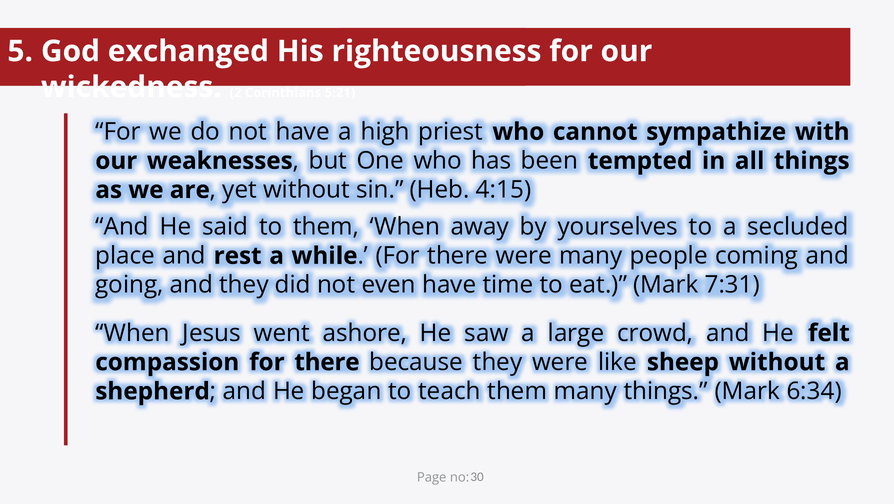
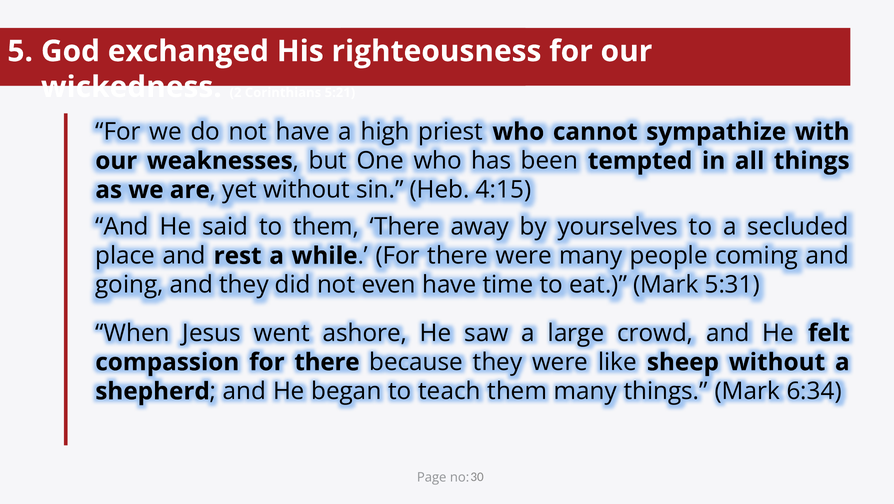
them When: When -> There (405, 227)
7:31: 7:31 -> 5:31 (732, 285)
